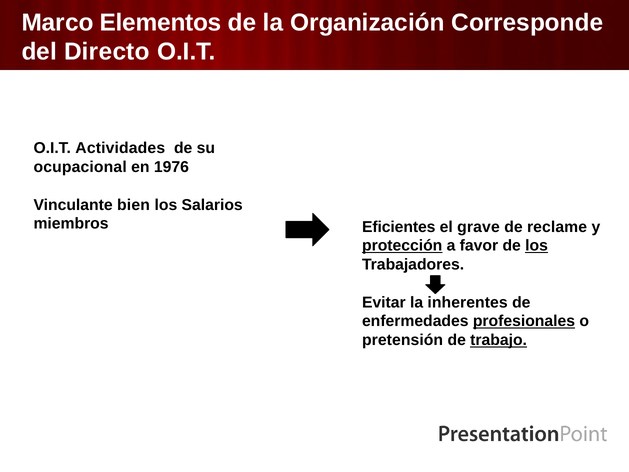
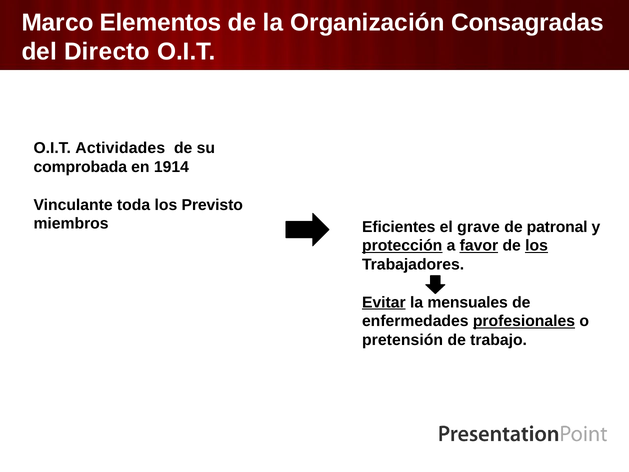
Corresponde: Corresponde -> Consagradas (527, 23)
ocupacional: ocupacional -> comprobada (80, 167)
1976: 1976 -> 1914 (171, 167)
bien: bien -> toda (134, 205)
Salarios: Salarios -> Previsto (212, 205)
reclame: reclame -> patronal (557, 227)
favor underline: none -> present (479, 246)
Evitar underline: none -> present (384, 302)
inherentes: inherentes -> mensuales (468, 302)
trabajo underline: present -> none (499, 340)
